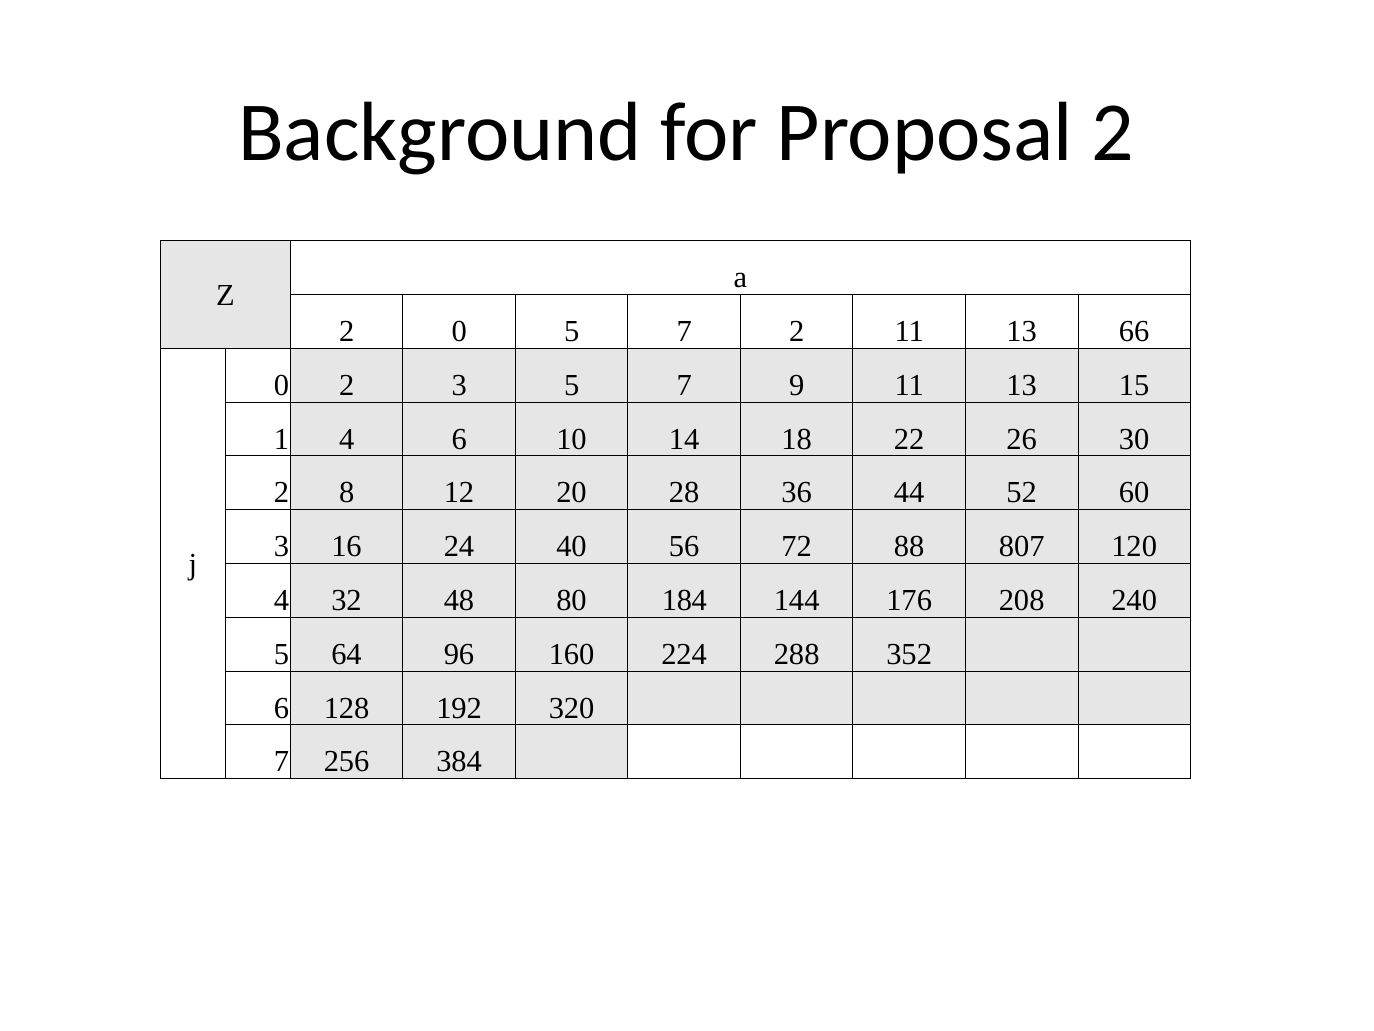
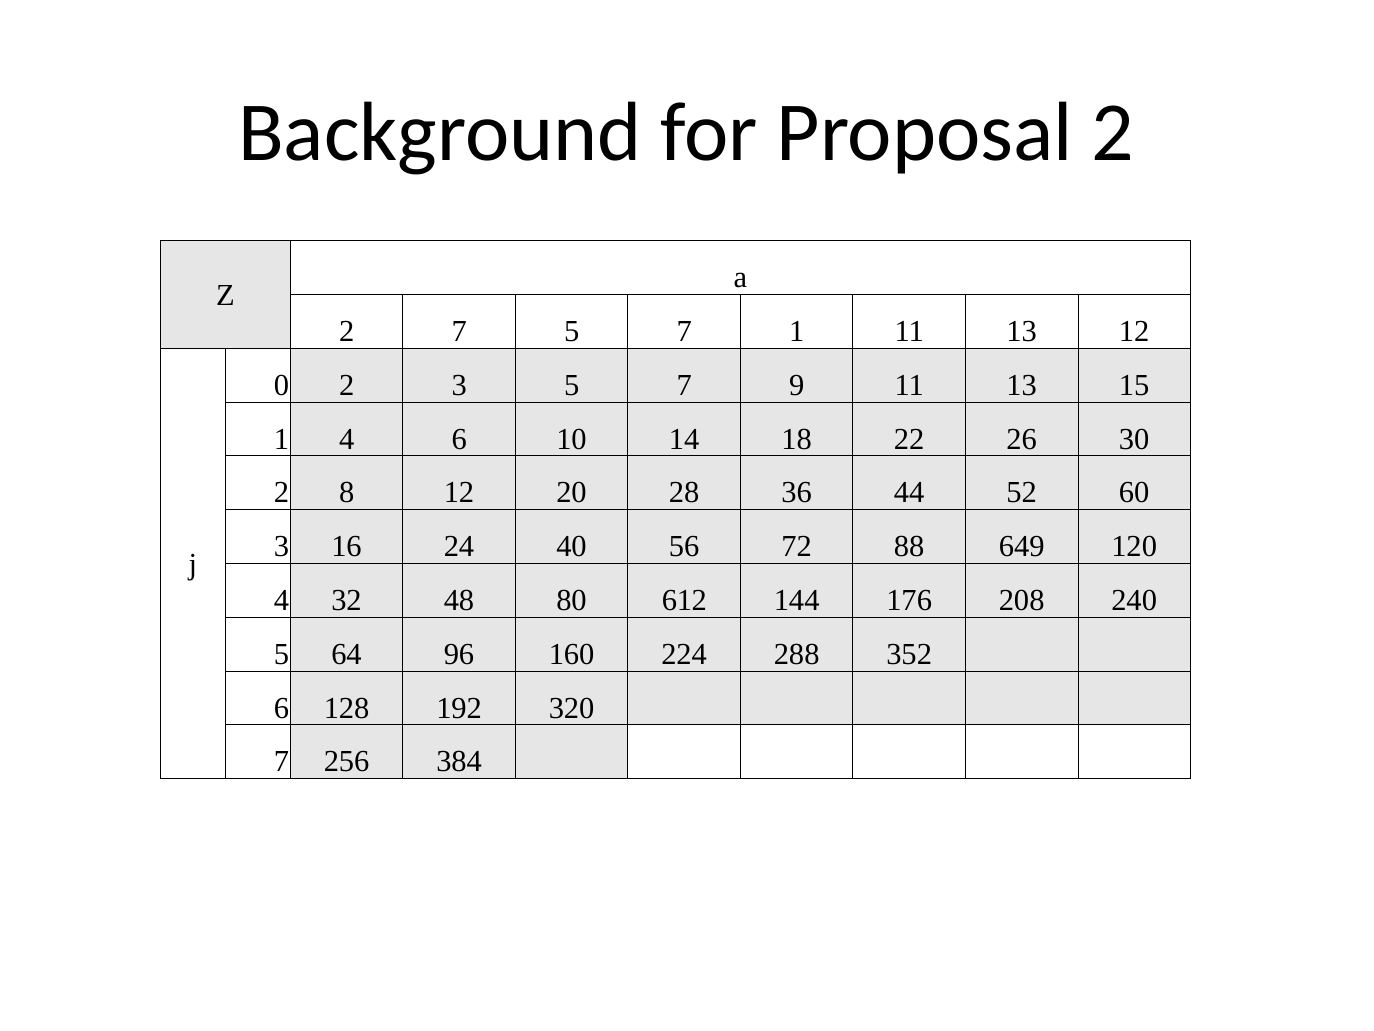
2 0: 0 -> 7 (459, 331)
7 2: 2 -> 1 (797, 331)
13 66: 66 -> 12 (1134, 331)
807: 807 -> 649 (1022, 546)
184: 184 -> 612 (684, 600)
